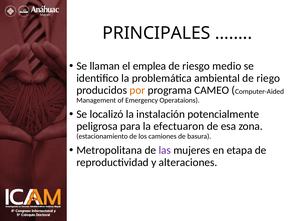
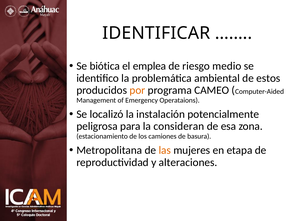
PRINCIPALES: PRINCIPALES -> IDENTIFICAR (156, 33)
llaman: llaman -> biótica (105, 66)
riego: riego -> estos (268, 78)
efectuaron: efectuaron -> consideran (179, 126)
las colour: purple -> orange (165, 150)
